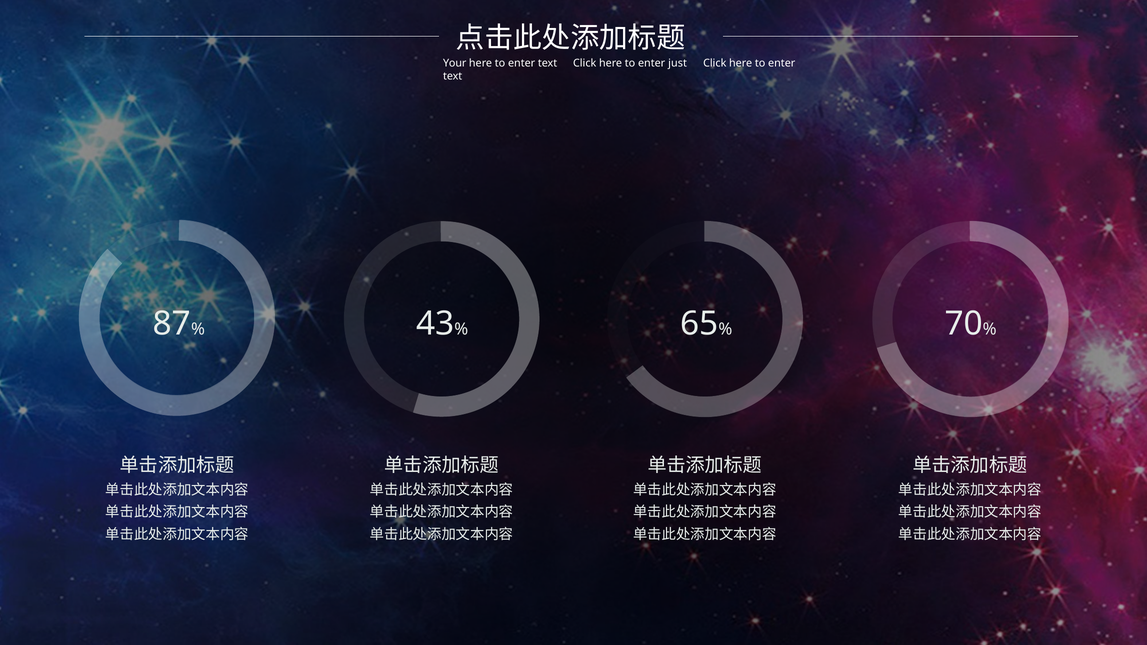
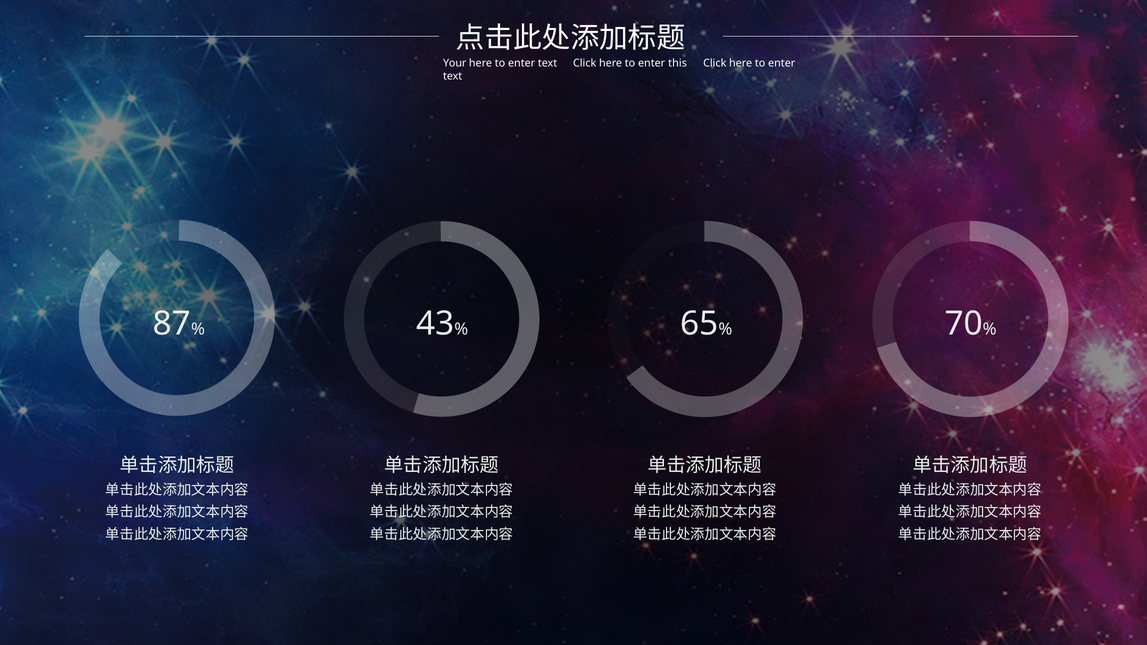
just: just -> this (678, 63)
